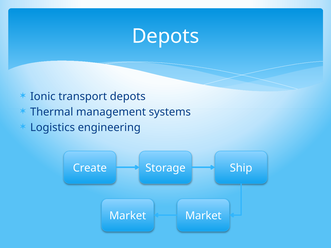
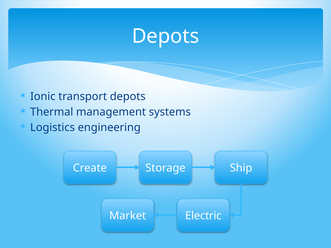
Market Market: Market -> Electric (203, 216)
